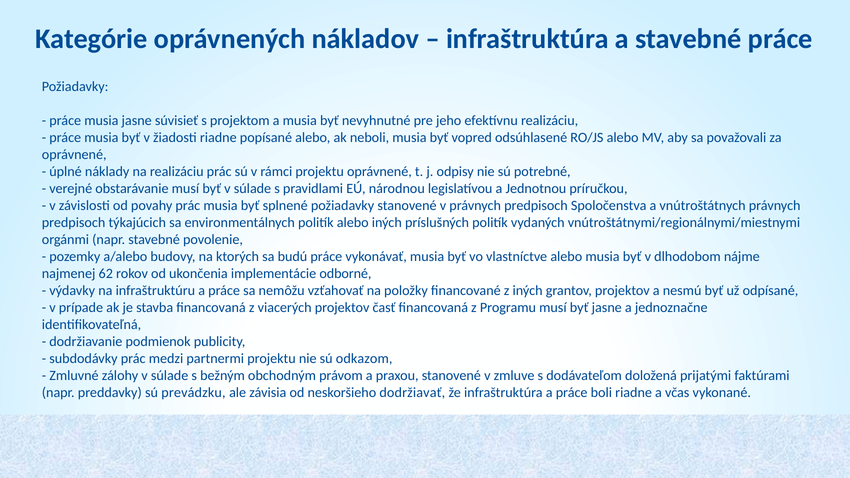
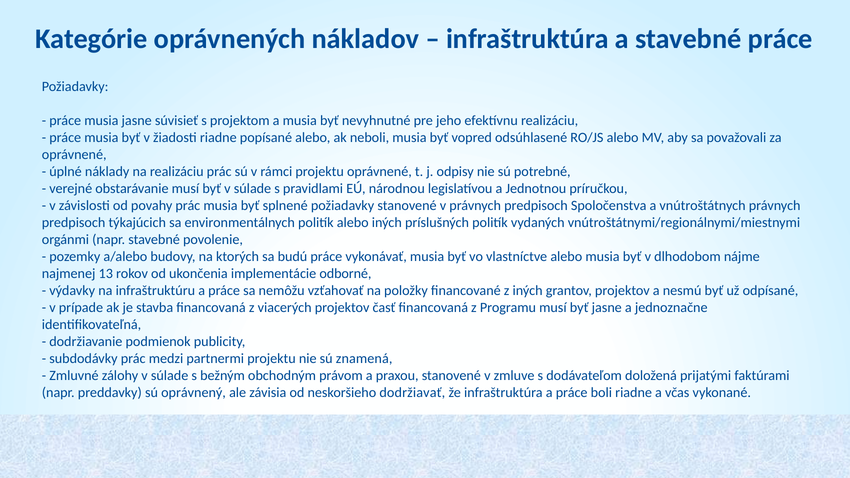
62: 62 -> 13 (106, 274)
odkazom: odkazom -> znamená (364, 359)
prevádzku: prevádzku -> oprávnený (194, 393)
